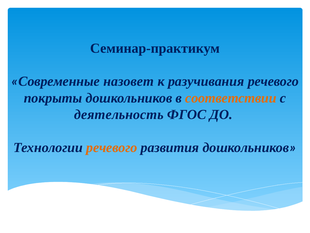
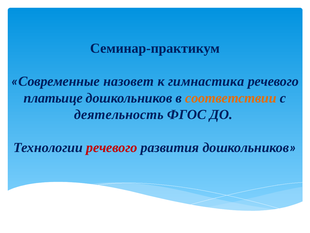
разучивания: разучивания -> гимнастика (206, 81)
покрыты: покрыты -> платьице (53, 98)
речевого colour: orange -> red (112, 147)
